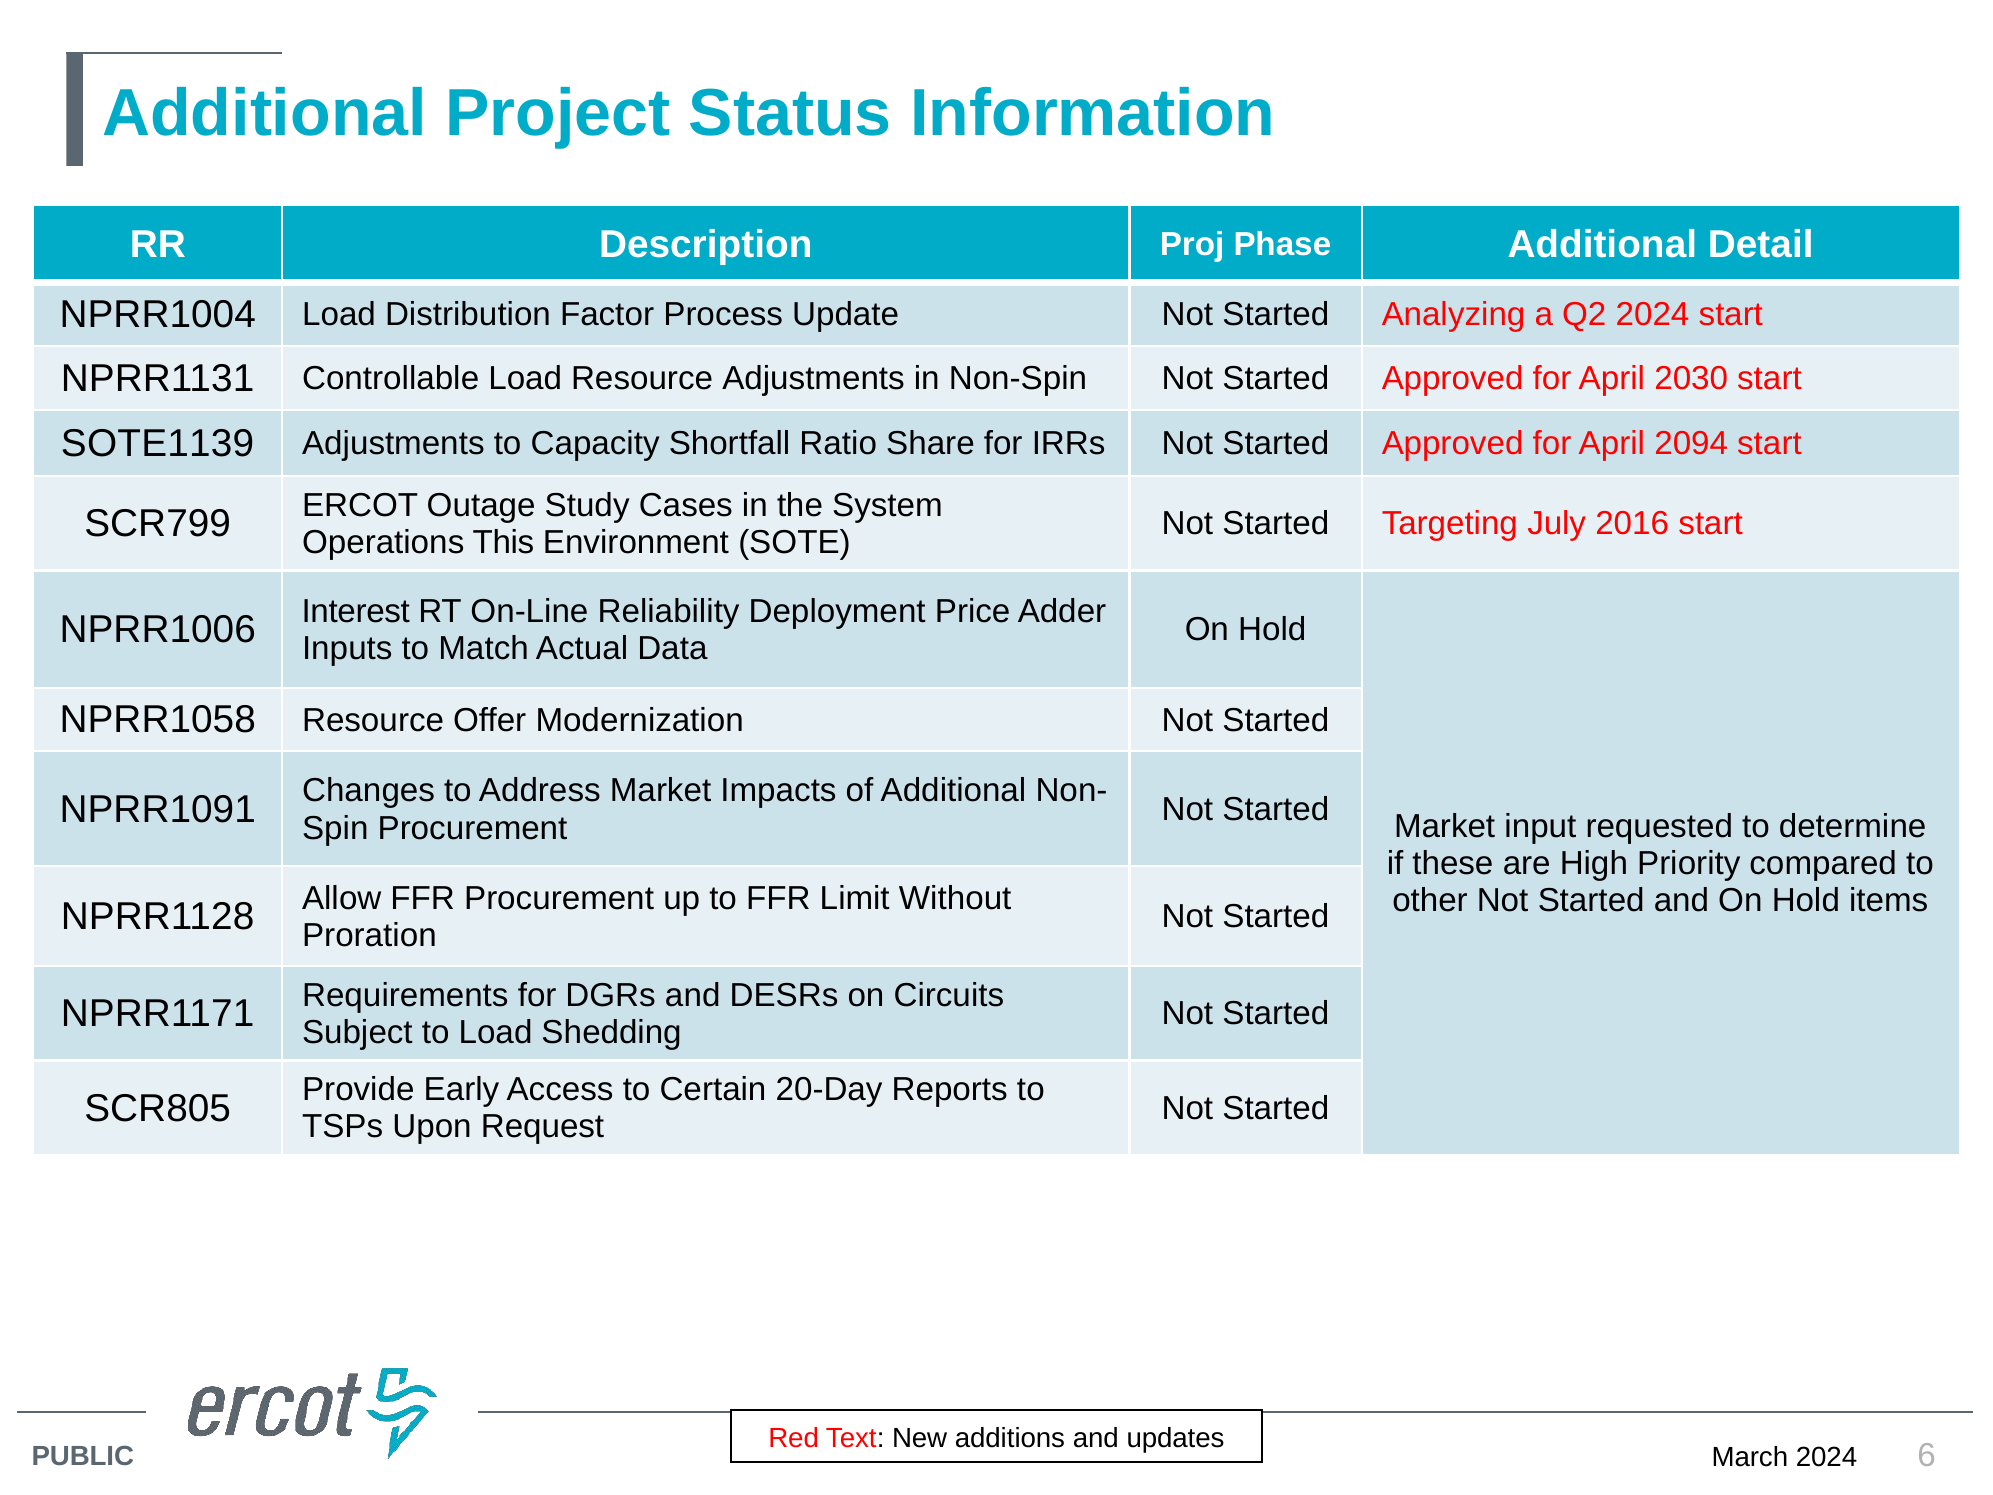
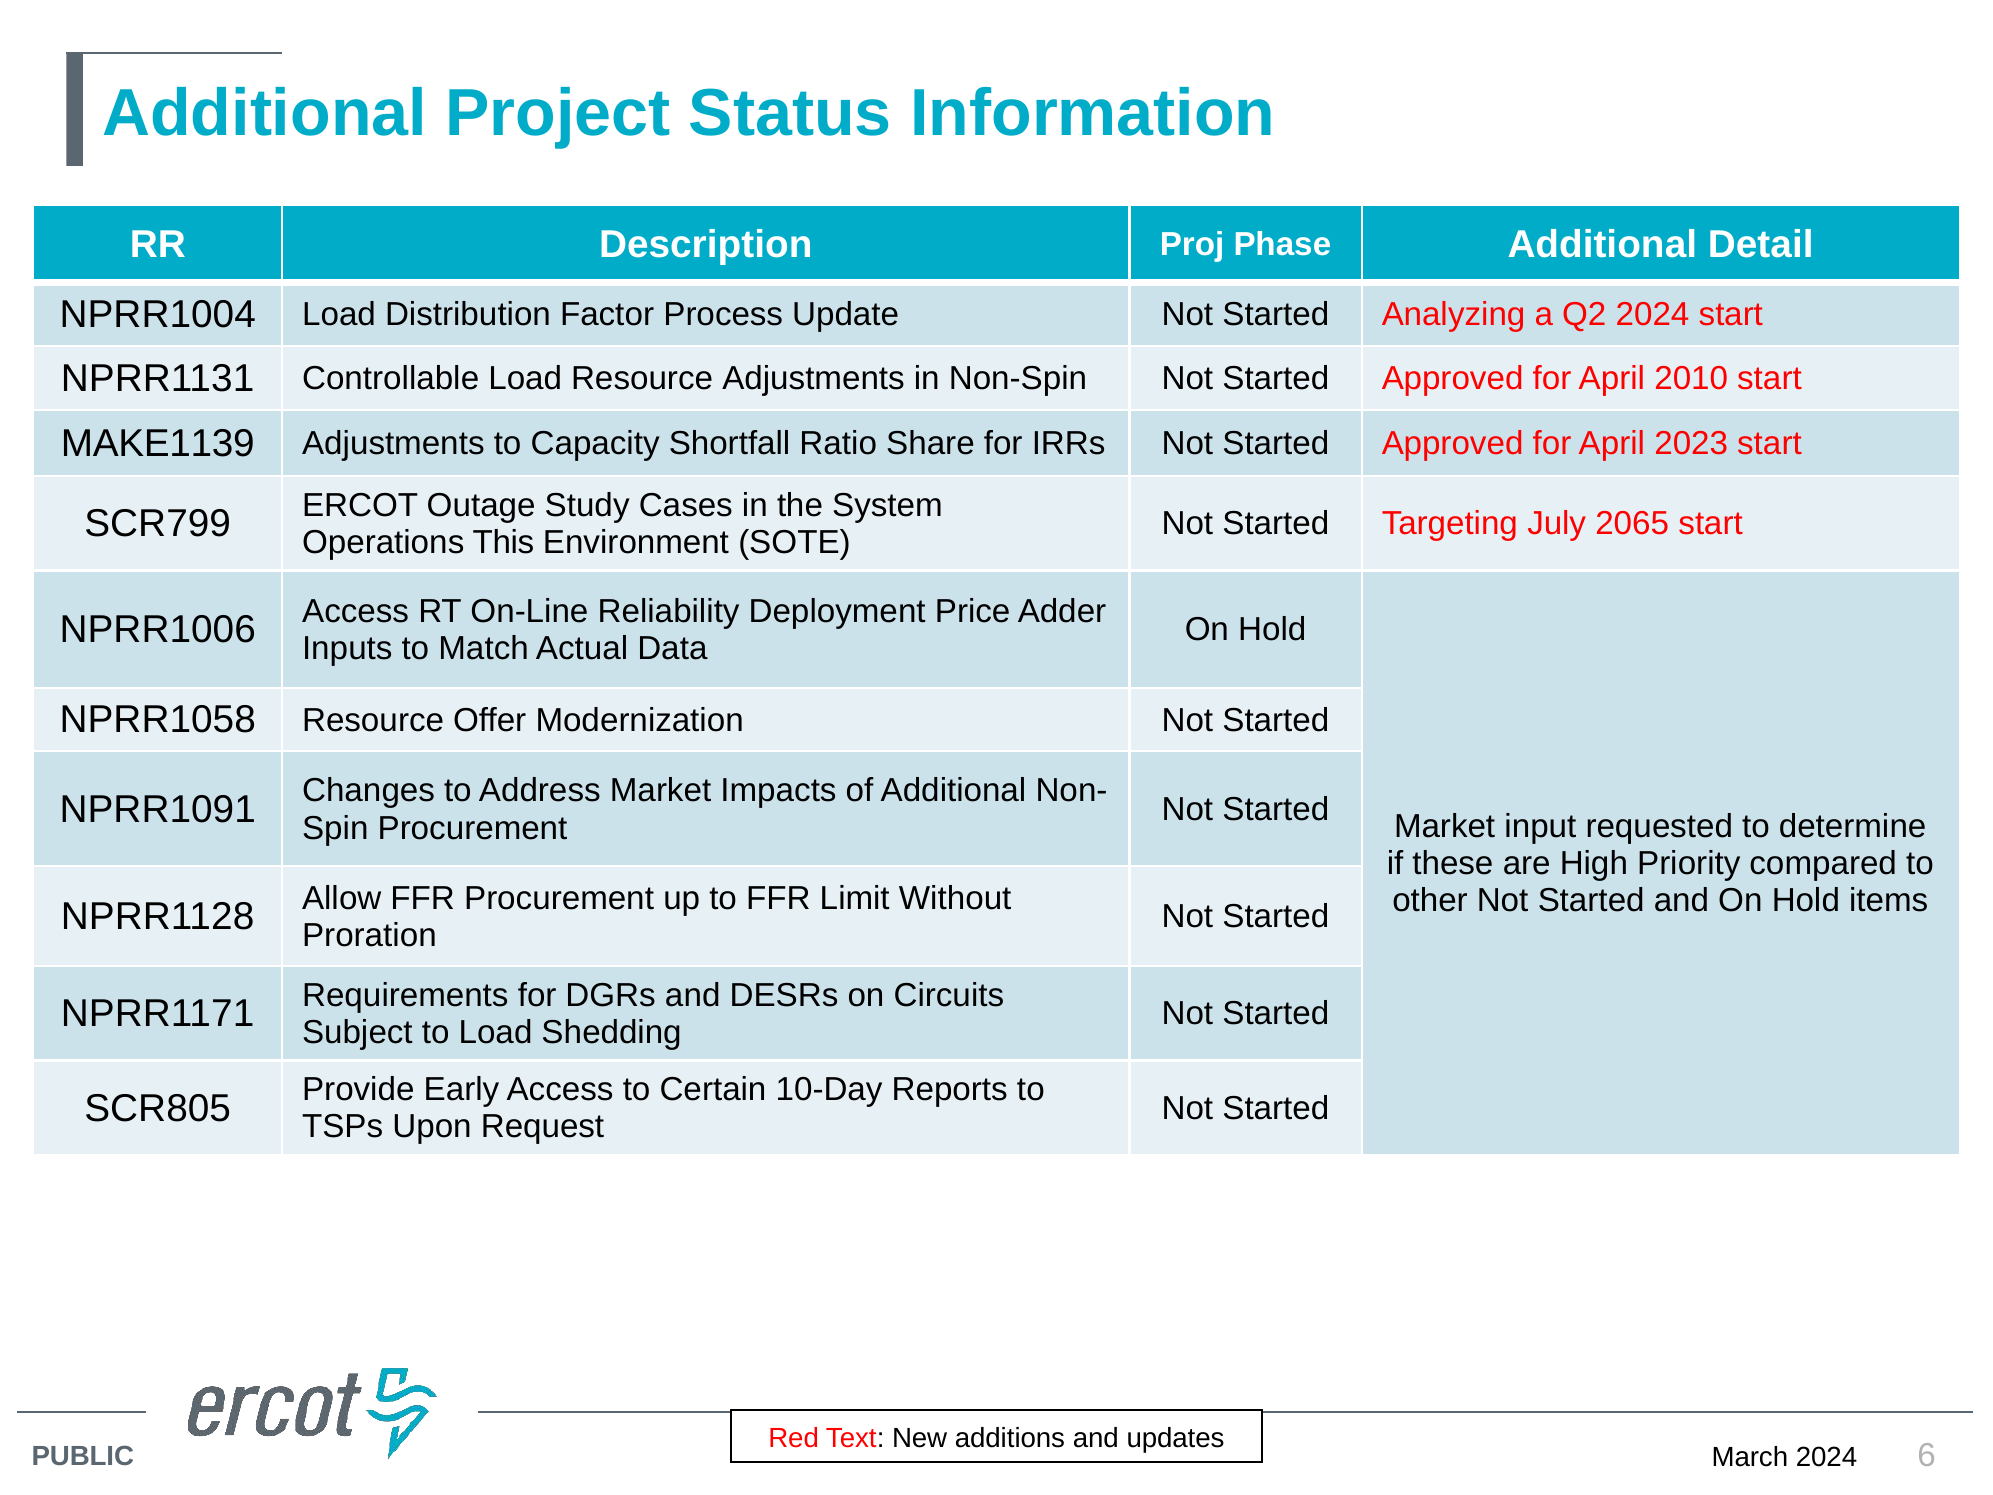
2030: 2030 -> 2010 (1691, 379)
SOTE1139: SOTE1139 -> MAKE1139 (158, 443)
2094: 2094 -> 2023 (1691, 444)
2016: 2016 -> 2065 (1632, 524)
NPRR1006 Interest: Interest -> Access (356, 611)
20-Day: 20-Day -> 10-Day (829, 1089)
